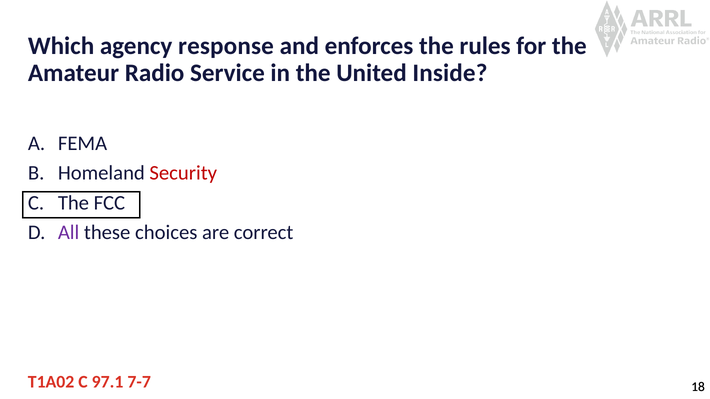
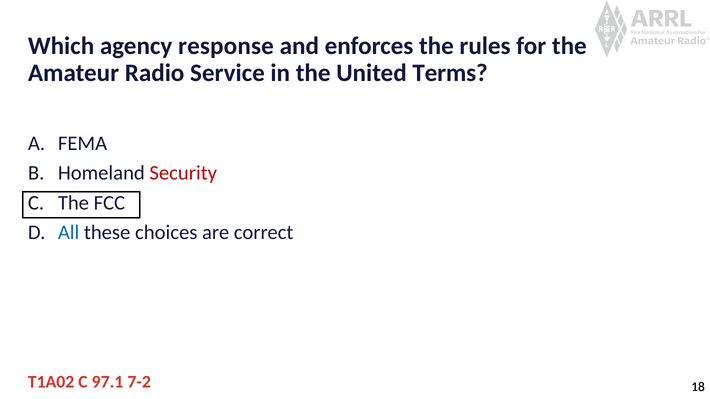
Inside: Inside -> Terms (450, 73)
All colour: purple -> blue (69, 233)
7-7: 7-7 -> 7-2 (139, 382)
